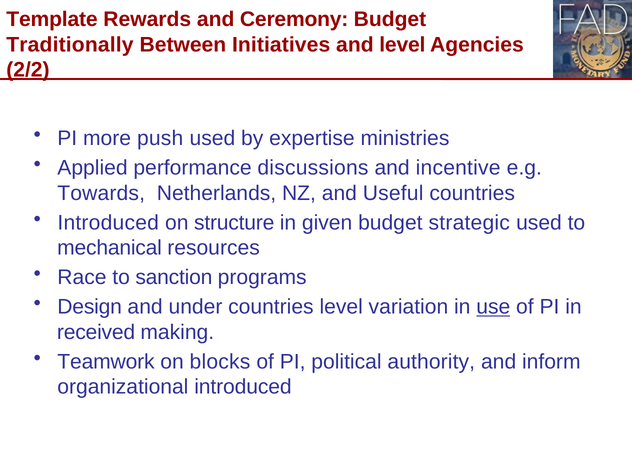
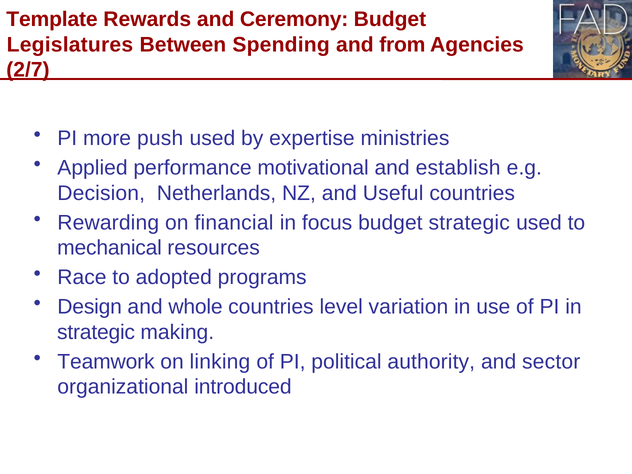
Traditionally: Traditionally -> Legislatures (70, 45)
Initiatives: Initiatives -> Spending (281, 45)
and level: level -> from (402, 45)
2/2: 2/2 -> 2/7 (28, 70)
discussions: discussions -> motivational (313, 168)
incentive: incentive -> establish (458, 168)
Towards: Towards -> Decision (101, 193)
Introduced: Introduced -> Rewarding (108, 223)
structure: structure -> financial (234, 223)
given: given -> focus (327, 223)
sanction: sanction -> adopted (174, 277)
under: under -> whole (196, 307)
use underline: present -> none (493, 307)
received: received -> strategic (96, 332)
blocks: blocks -> linking (220, 362)
inform: inform -> sector (551, 362)
